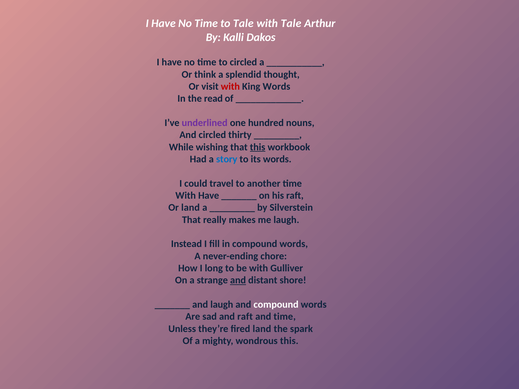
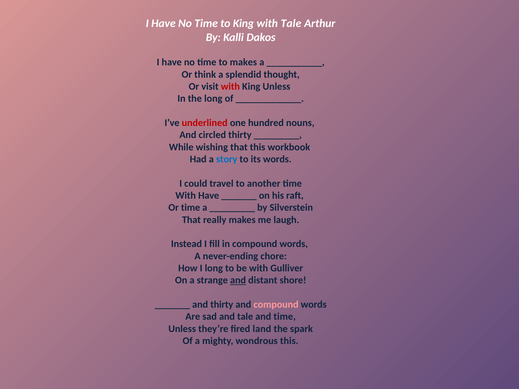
to Tale: Tale -> King (243, 24)
to circled: circled -> makes (243, 62)
King Words: Words -> Unless (276, 87)
the read: read -> long (213, 99)
underlined colour: purple -> red (205, 123)
this underline: present -> none (258, 147)
Or land: land -> time (191, 208)
and laugh: laugh -> thirty (222, 305)
compound colour: white -> pink (276, 305)
and raft: raft -> tale (245, 317)
